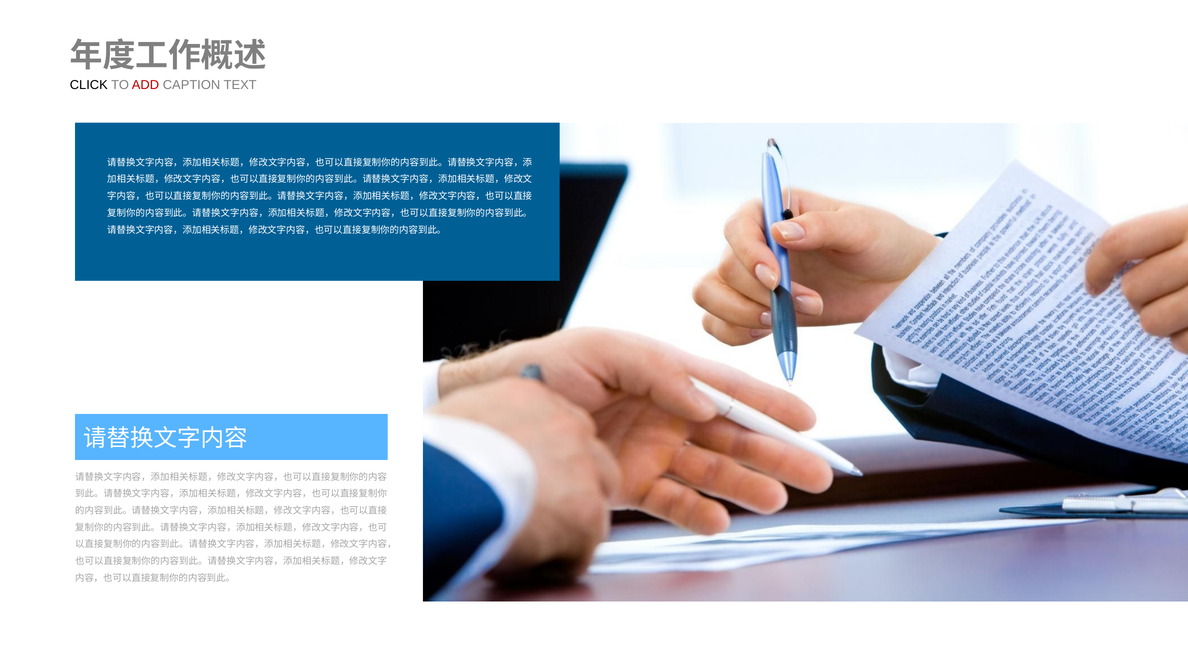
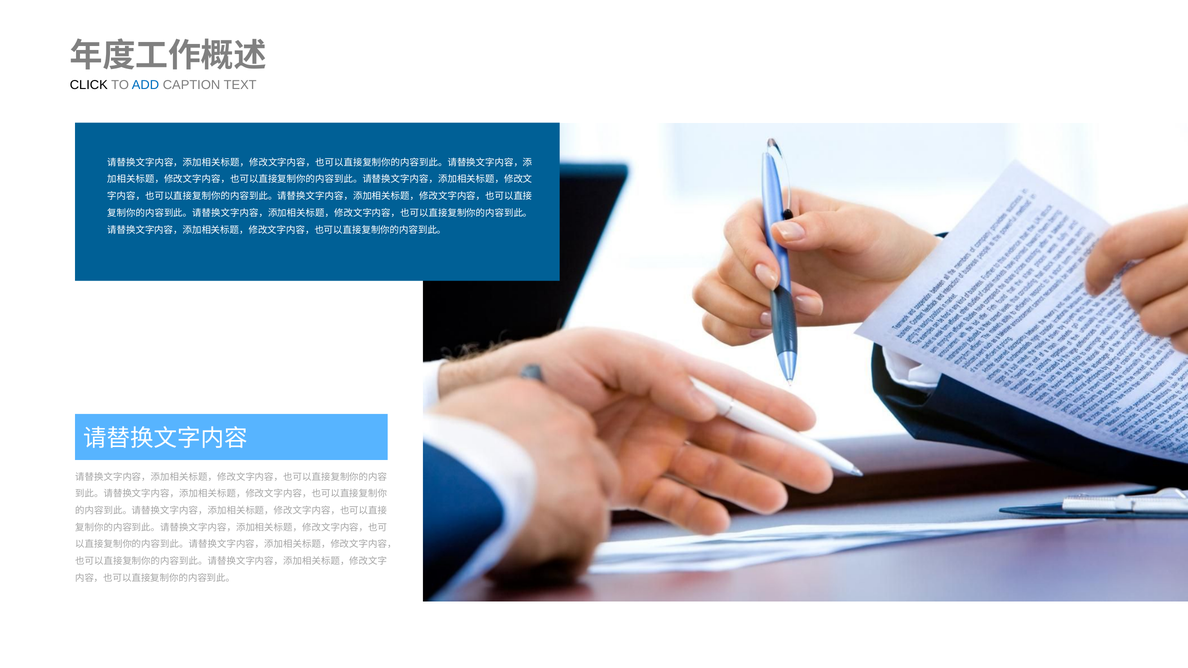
ADD colour: red -> blue (145, 85)
